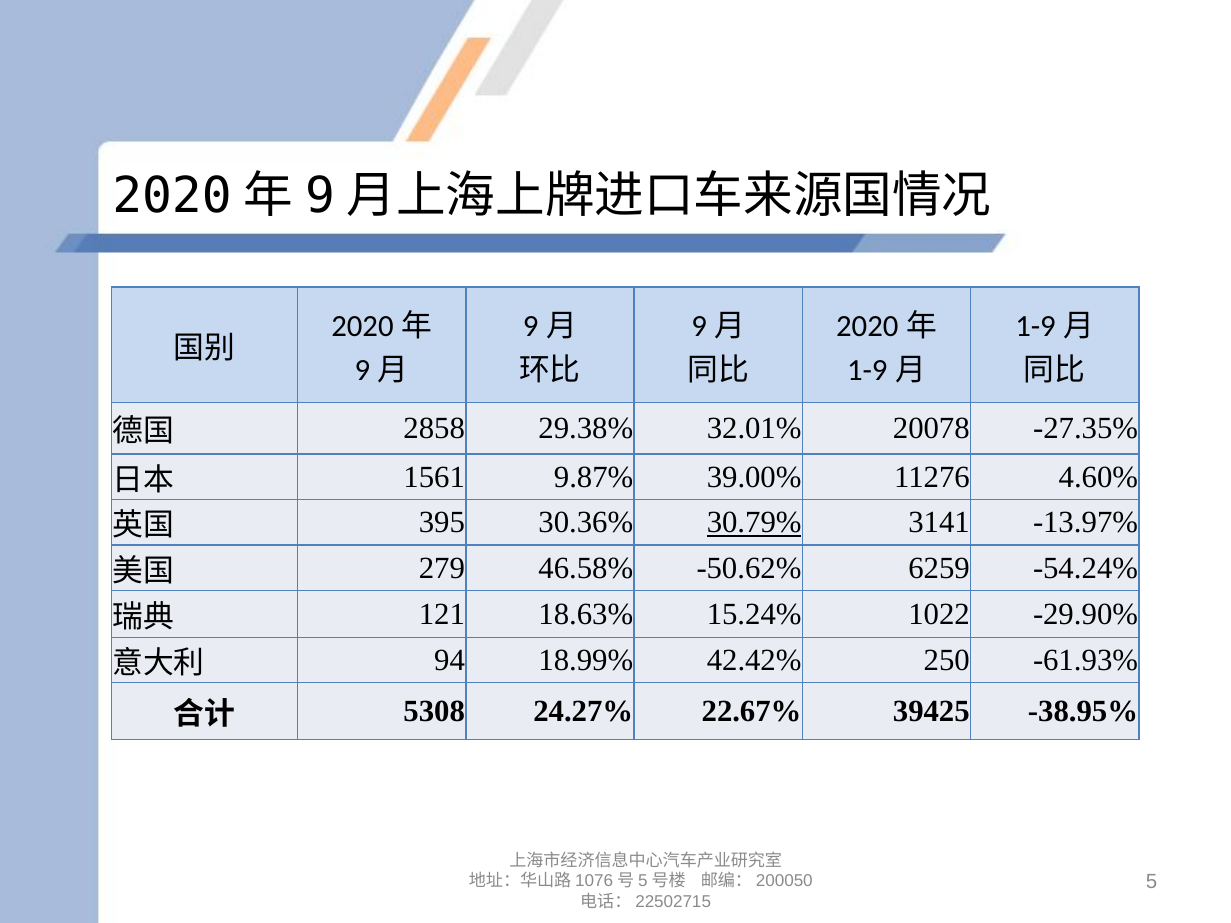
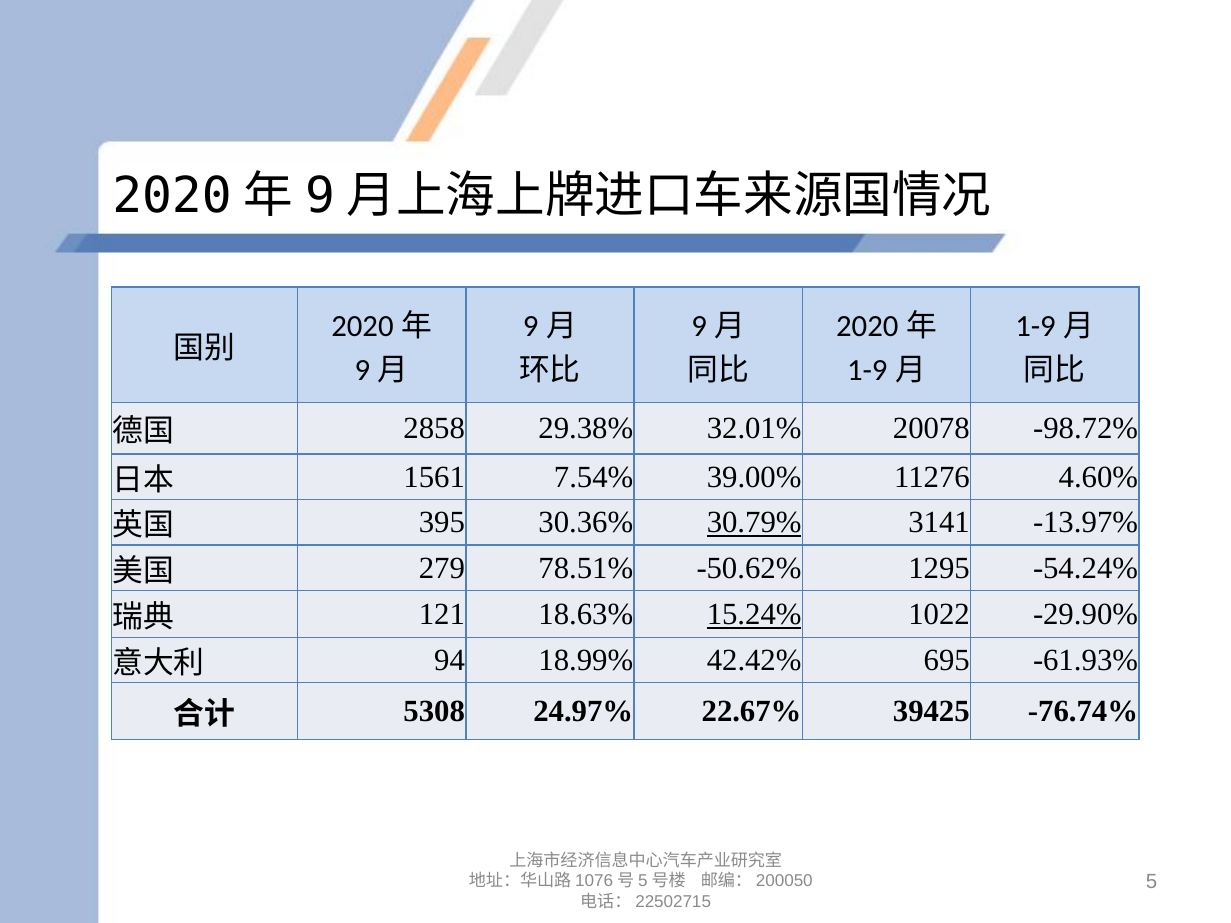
-27.35%: -27.35% -> -98.72% (1086, 429)
9.87%: 9.87% -> 7.54% (594, 478)
46.58%: 46.58% -> 78.51% (586, 568)
6259: 6259 -> 1295 (939, 568)
15.24% underline: none -> present (754, 615)
250: 250 -> 695 (947, 661)
24.27%: 24.27% -> 24.97% (583, 712)
-38.95%: -38.95% -> -76.74% (1083, 712)
